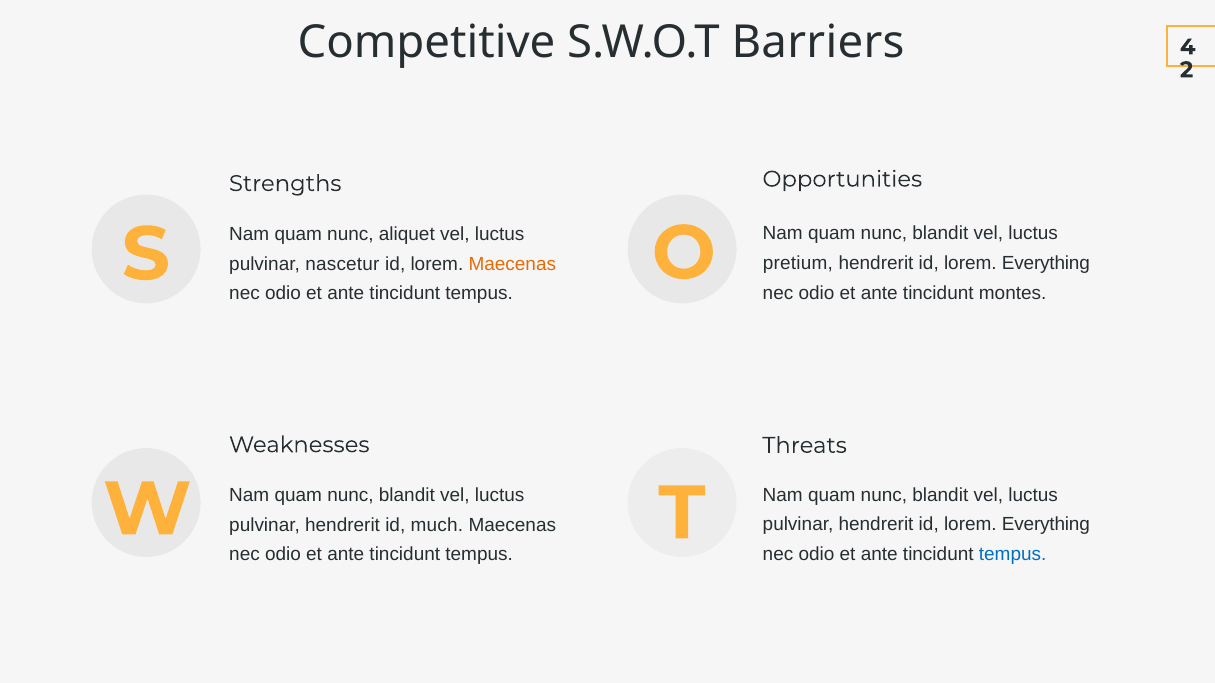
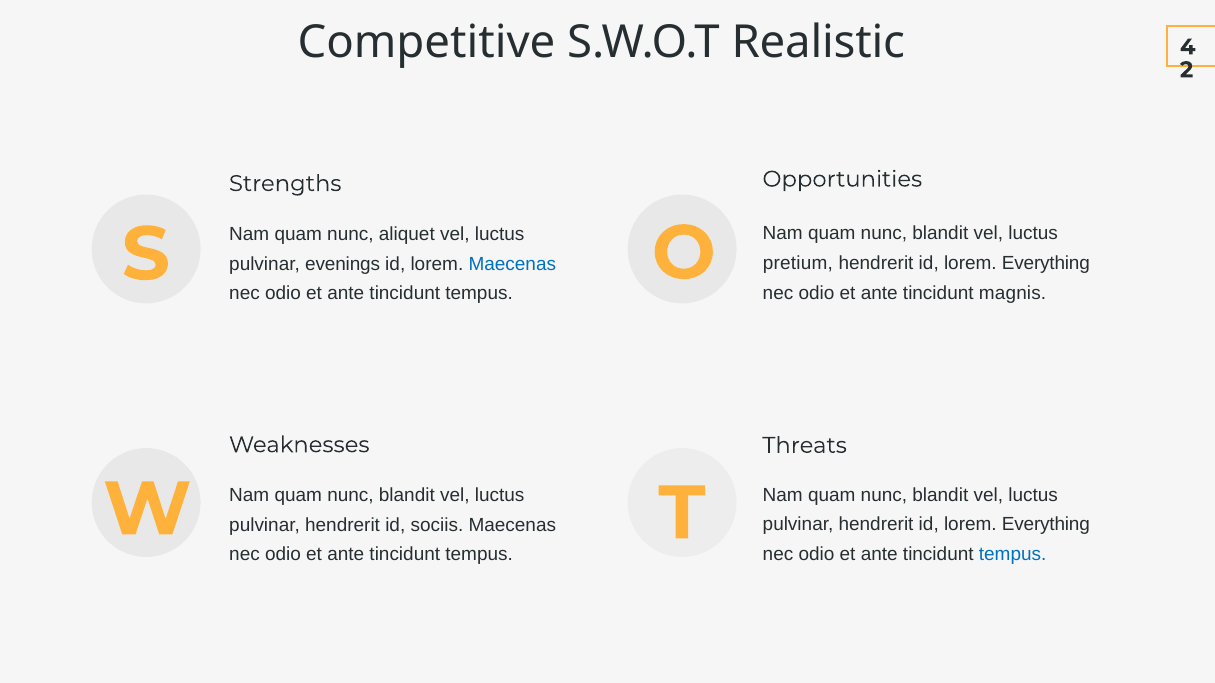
Barriers: Barriers -> Realistic (818, 42)
nascetur: nascetur -> evenings (343, 264)
Maecenas colour: orange -> blue (512, 264)
montes: montes -> magnis (1013, 293)
much: much -> sociis (437, 525)
